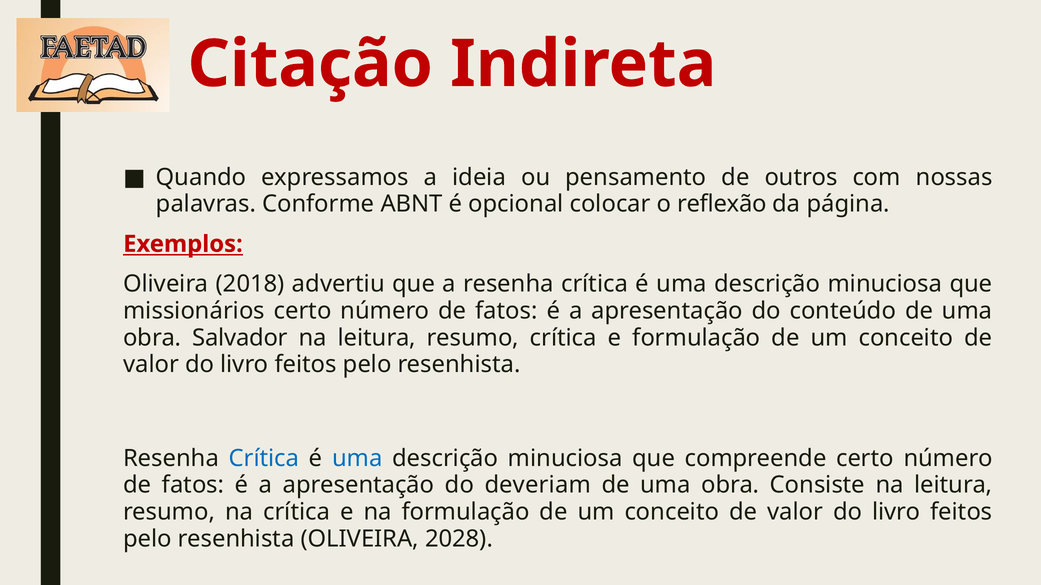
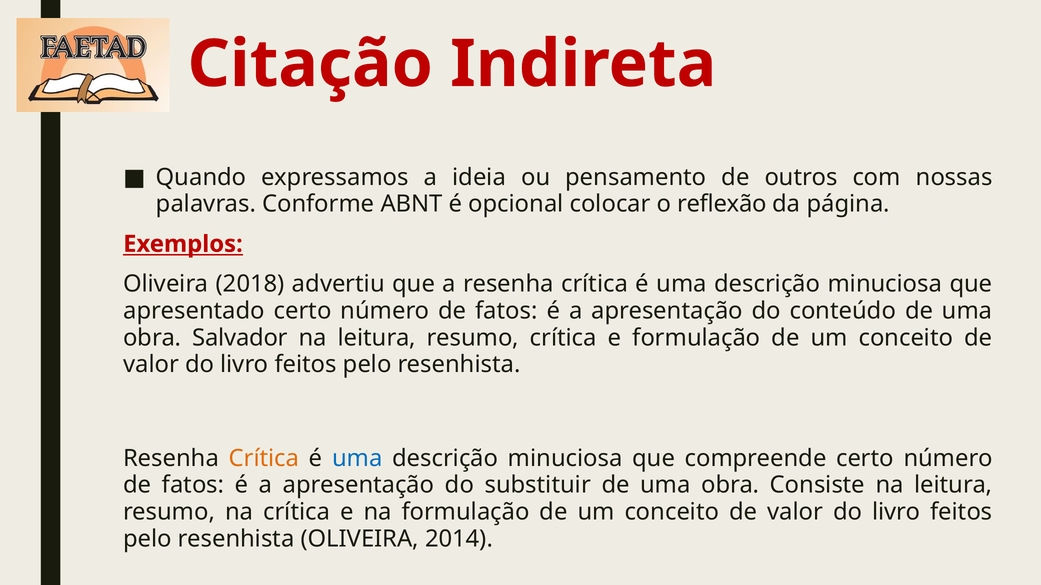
missionários: missionários -> apresentado (194, 311)
Crítica colour: blue -> orange (264, 459)
deveriam: deveriam -> substituir (538, 485)
2028: 2028 -> 2014 (459, 539)
